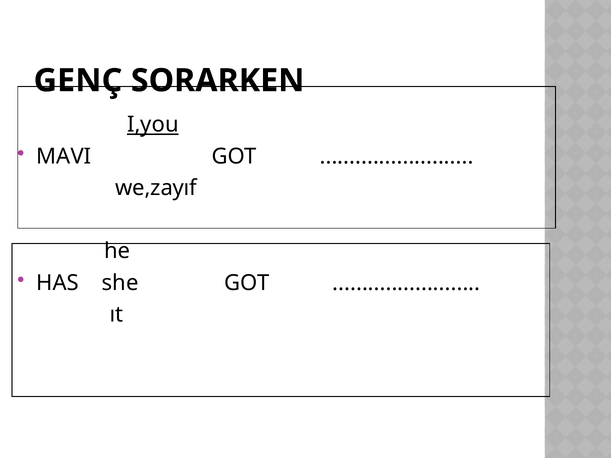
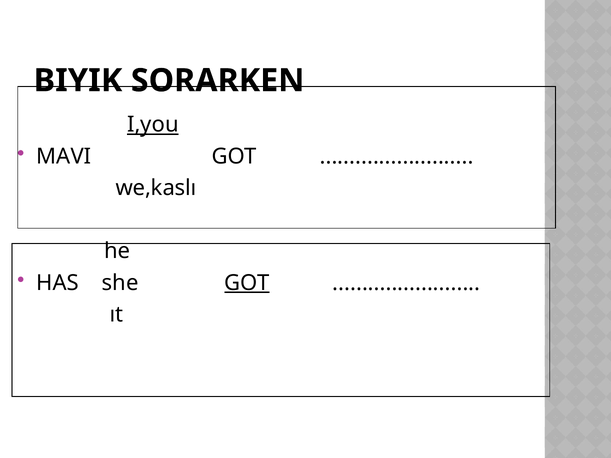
GENÇ: GENÇ -> BIYIK (78, 81)
we,zayıf: we,zayıf -> we,kaslı (156, 188)
GOT underline: none -> present (247, 283)
